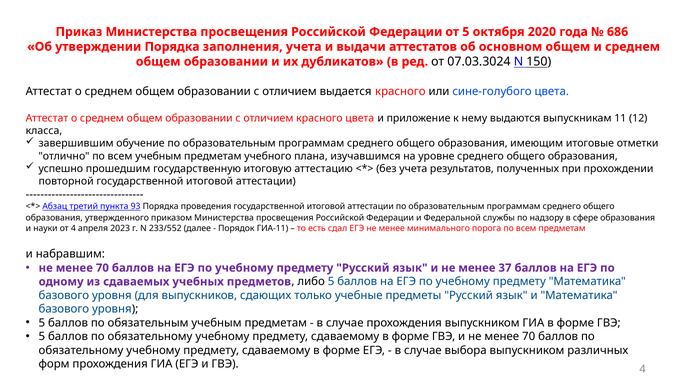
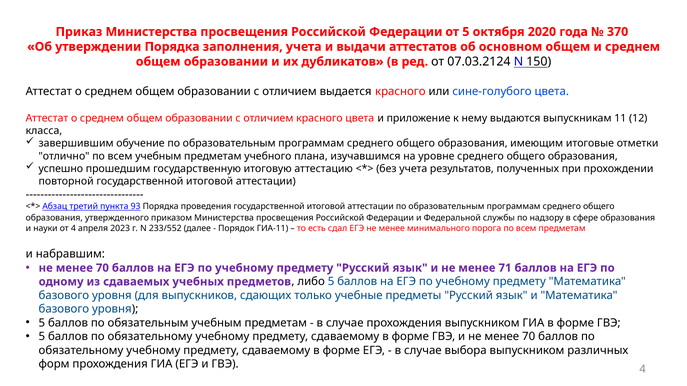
686: 686 -> 370 (618, 32)
07.03.3024: 07.03.3024 -> 07.03.2124 (479, 62)
37: 37 -> 71 (505, 268)
